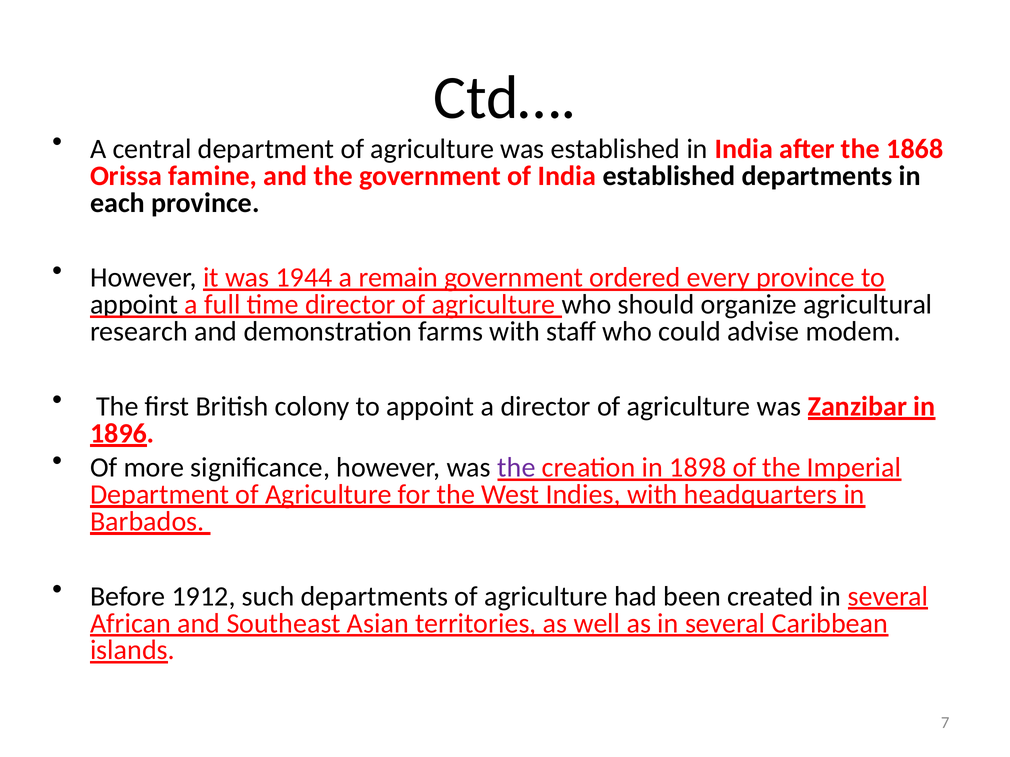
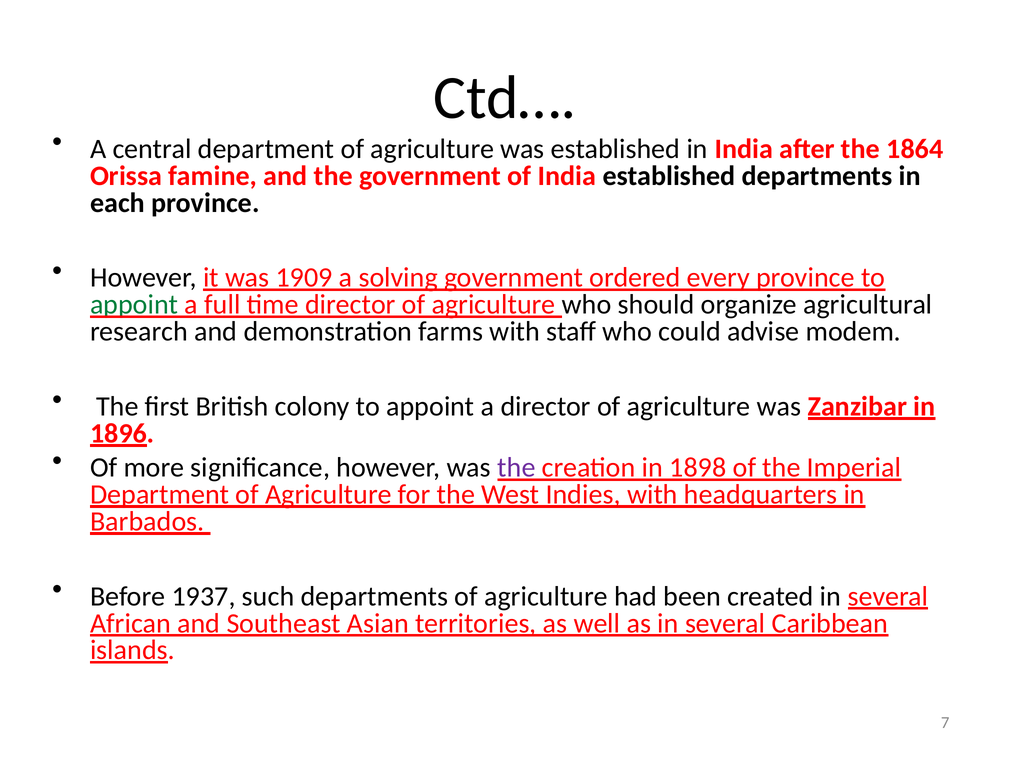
1868: 1868 -> 1864 (915, 149)
1944: 1944 -> 1909 (304, 278)
remain: remain -> solving (398, 278)
appoint colour: black -> green (134, 305)
1912: 1912 -> 1937 (204, 597)
